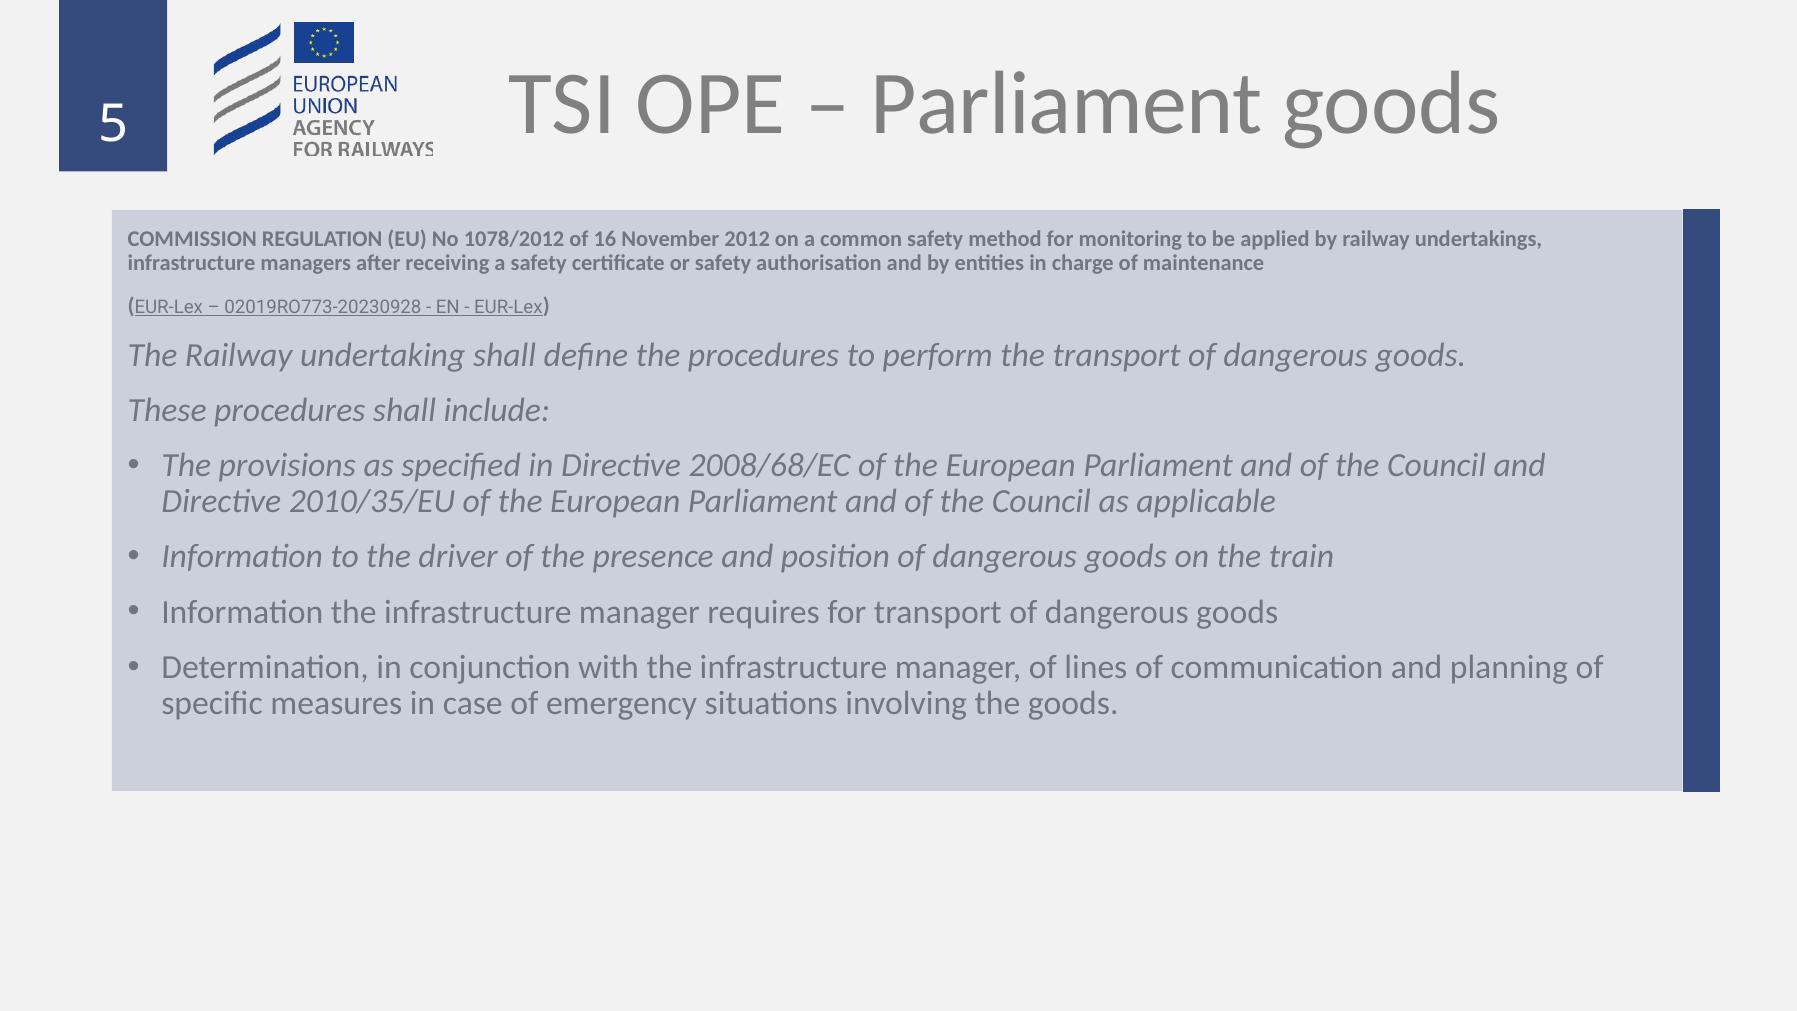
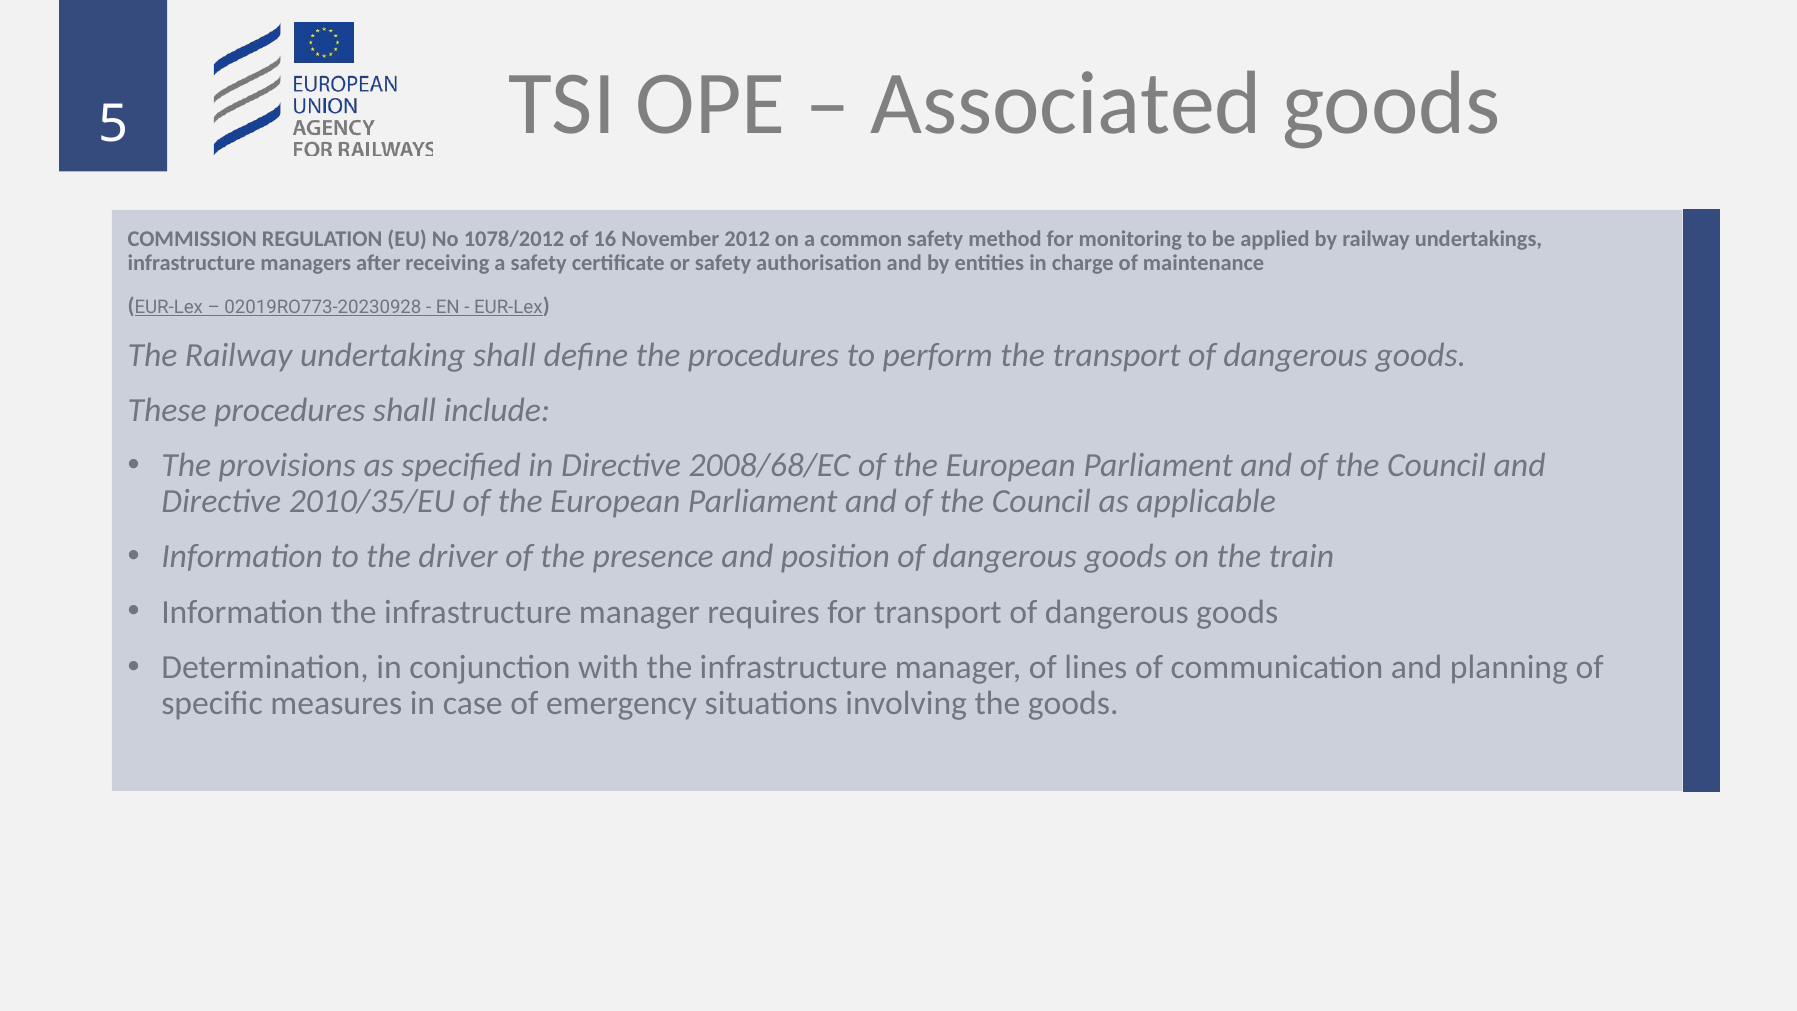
Parliament: Parliament -> Associated (1066, 103)
